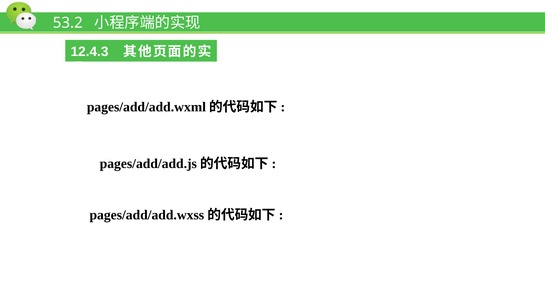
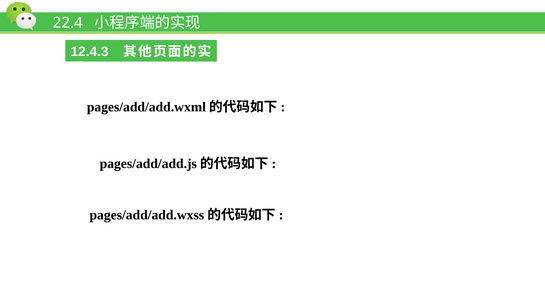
53.2: 53.2 -> 22.4 (68, 23)
